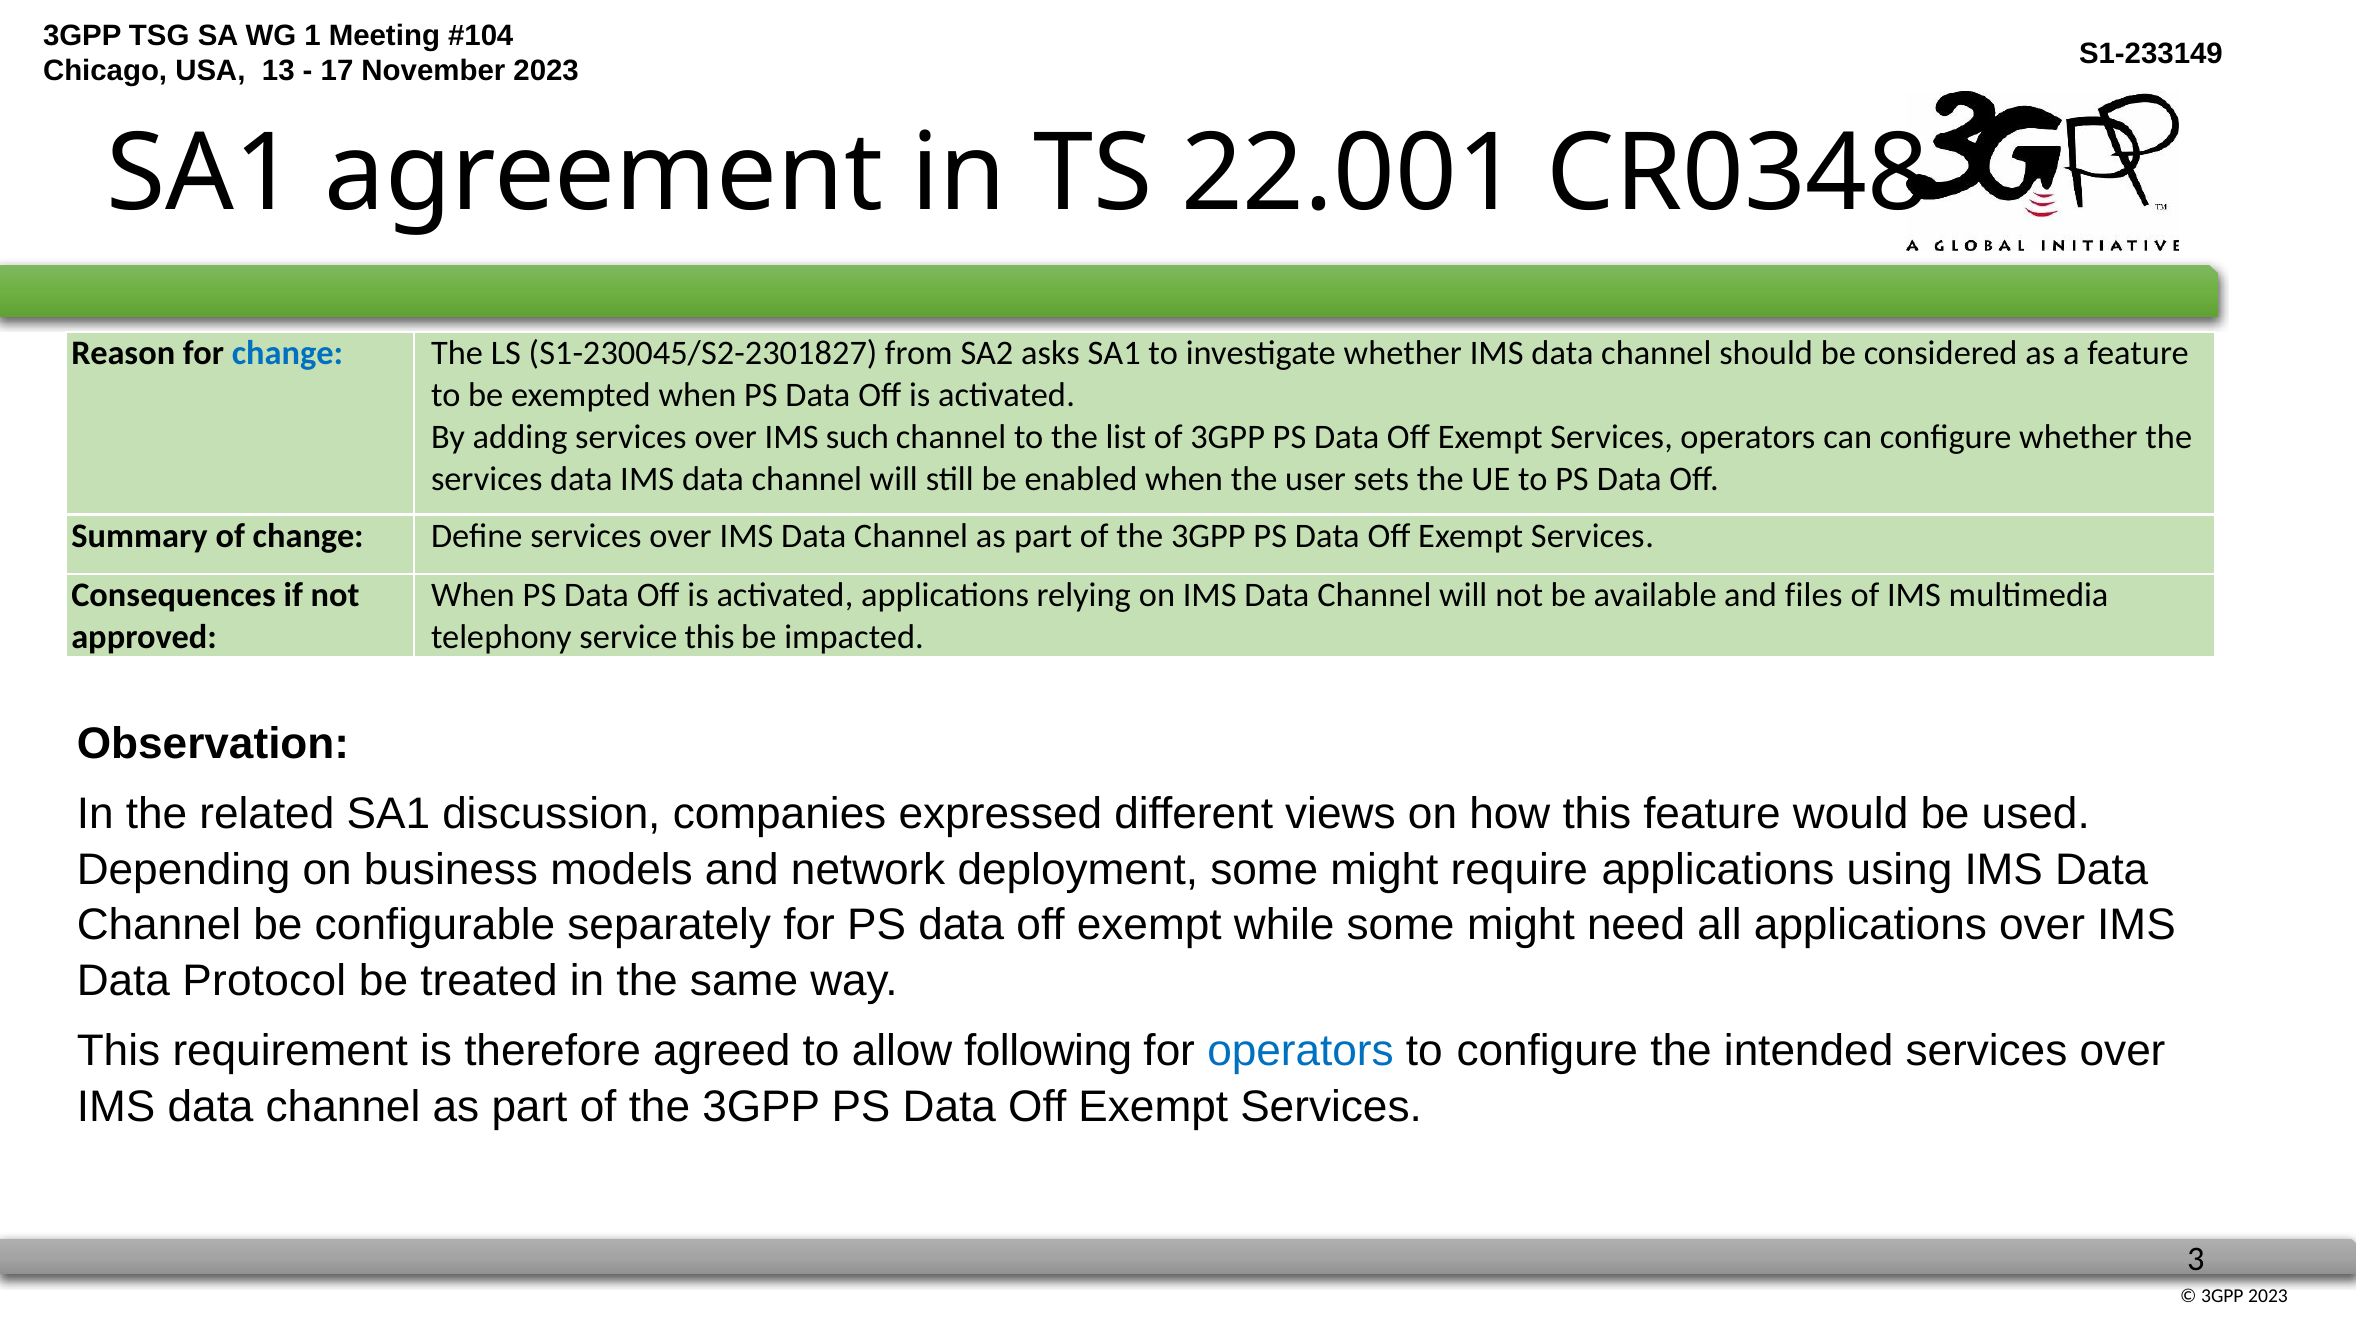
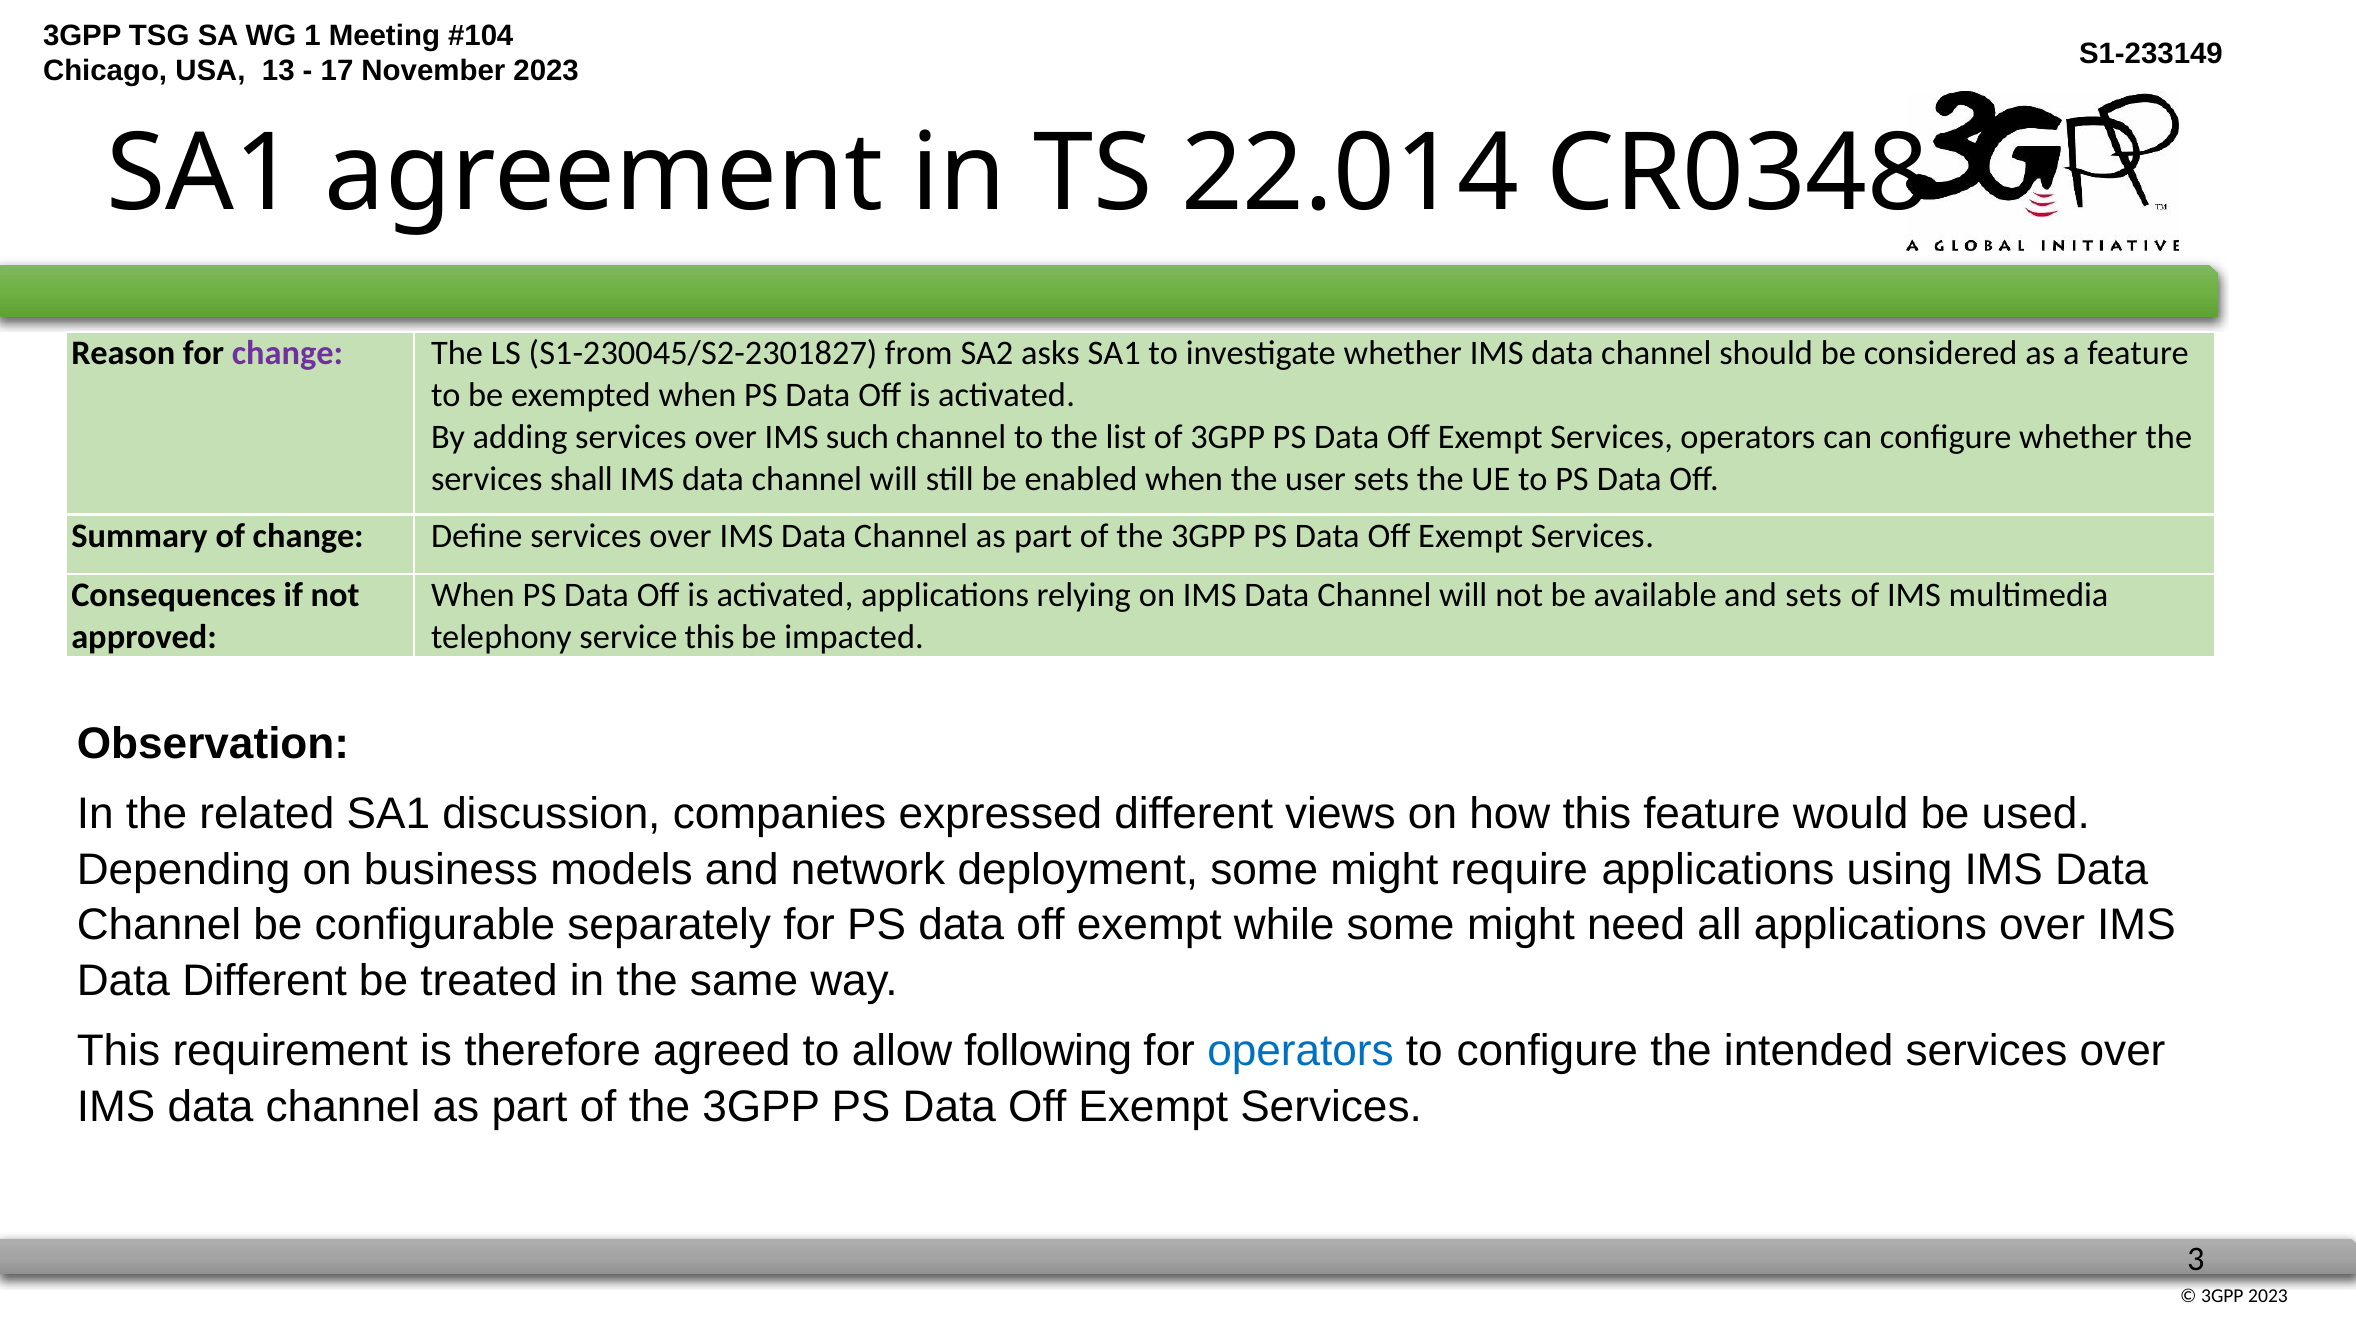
22.001: 22.001 -> 22.014 (1350, 174)
change colour: blue -> purple (287, 354)
services data: data -> shall (582, 479)
and files: files -> sets (1814, 596)
Data Protocol: Protocol -> Different (265, 981)
